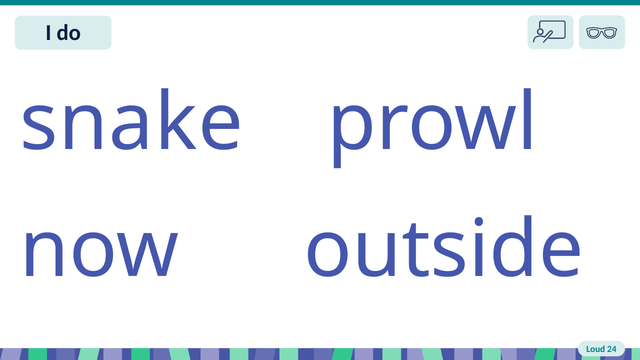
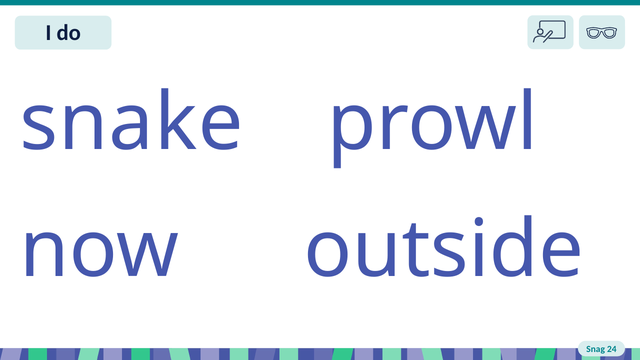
Loud: Loud -> Snag (596, 349)
